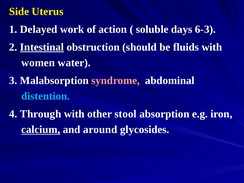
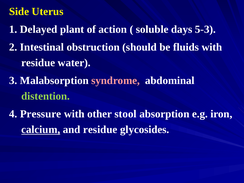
work: work -> plant (72, 29)
6-3: 6-3 -> 5-3 (205, 29)
Intestinal underline: present -> none (42, 47)
women: women -> residue (38, 63)
distention colour: light blue -> light green (46, 96)
Through: Through -> Pressure (41, 114)
and around: around -> residue (100, 130)
